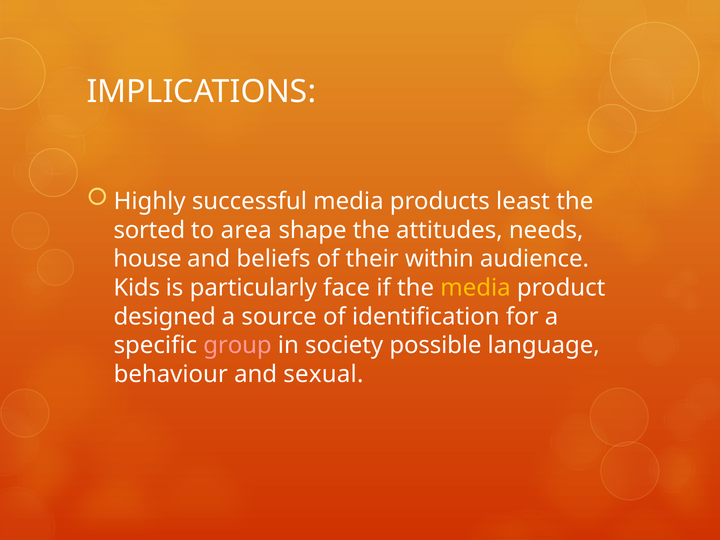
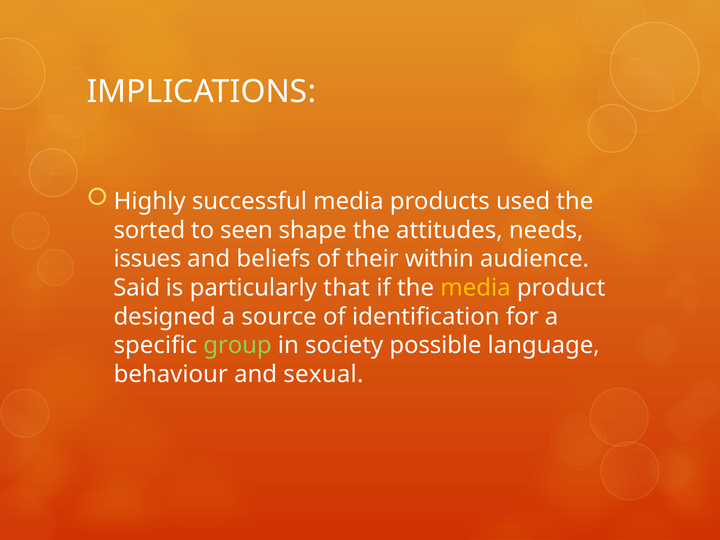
least: least -> used (523, 201)
area: area -> seen (246, 230)
house: house -> issues (147, 259)
Kids: Kids -> Said (137, 288)
face: face -> that (347, 288)
group colour: pink -> light green (238, 345)
